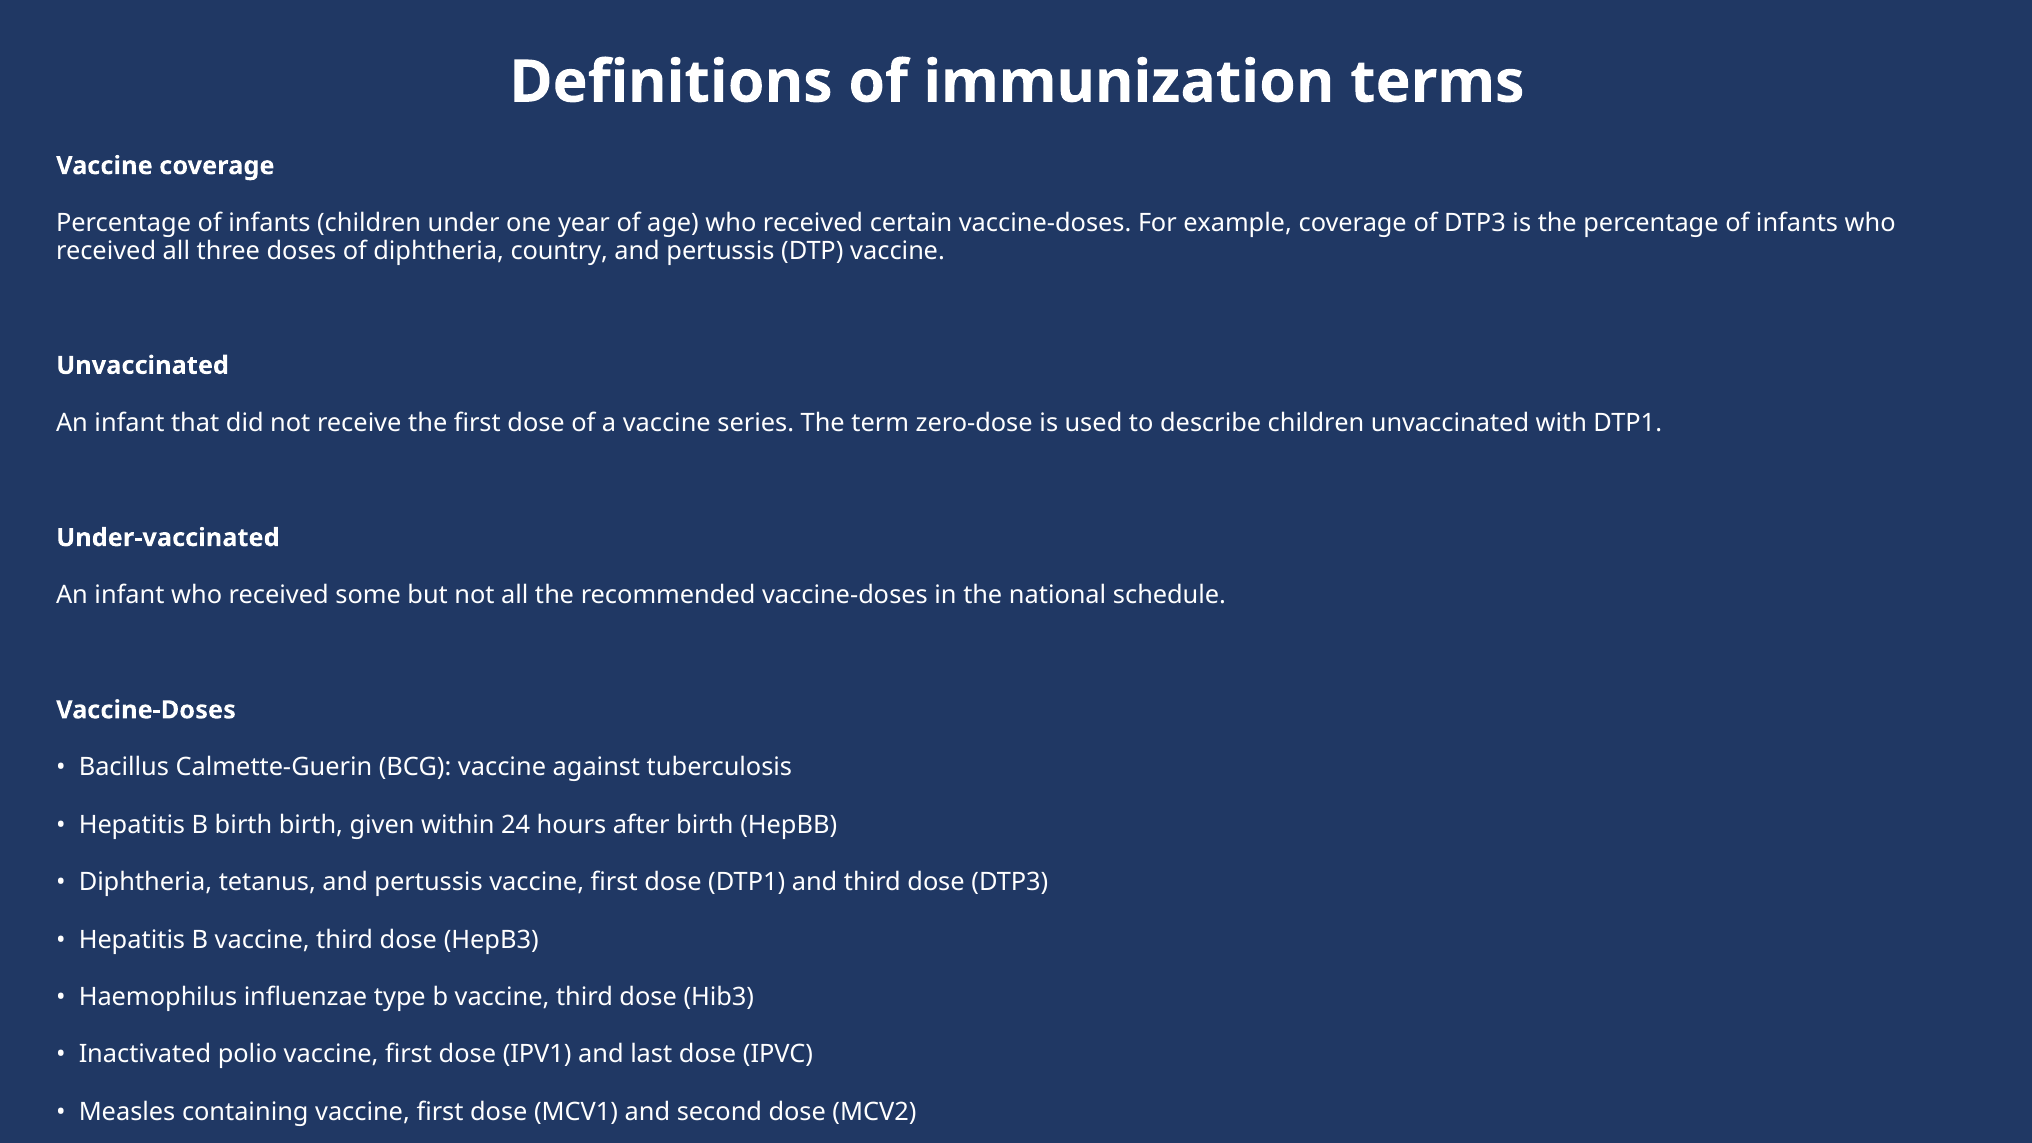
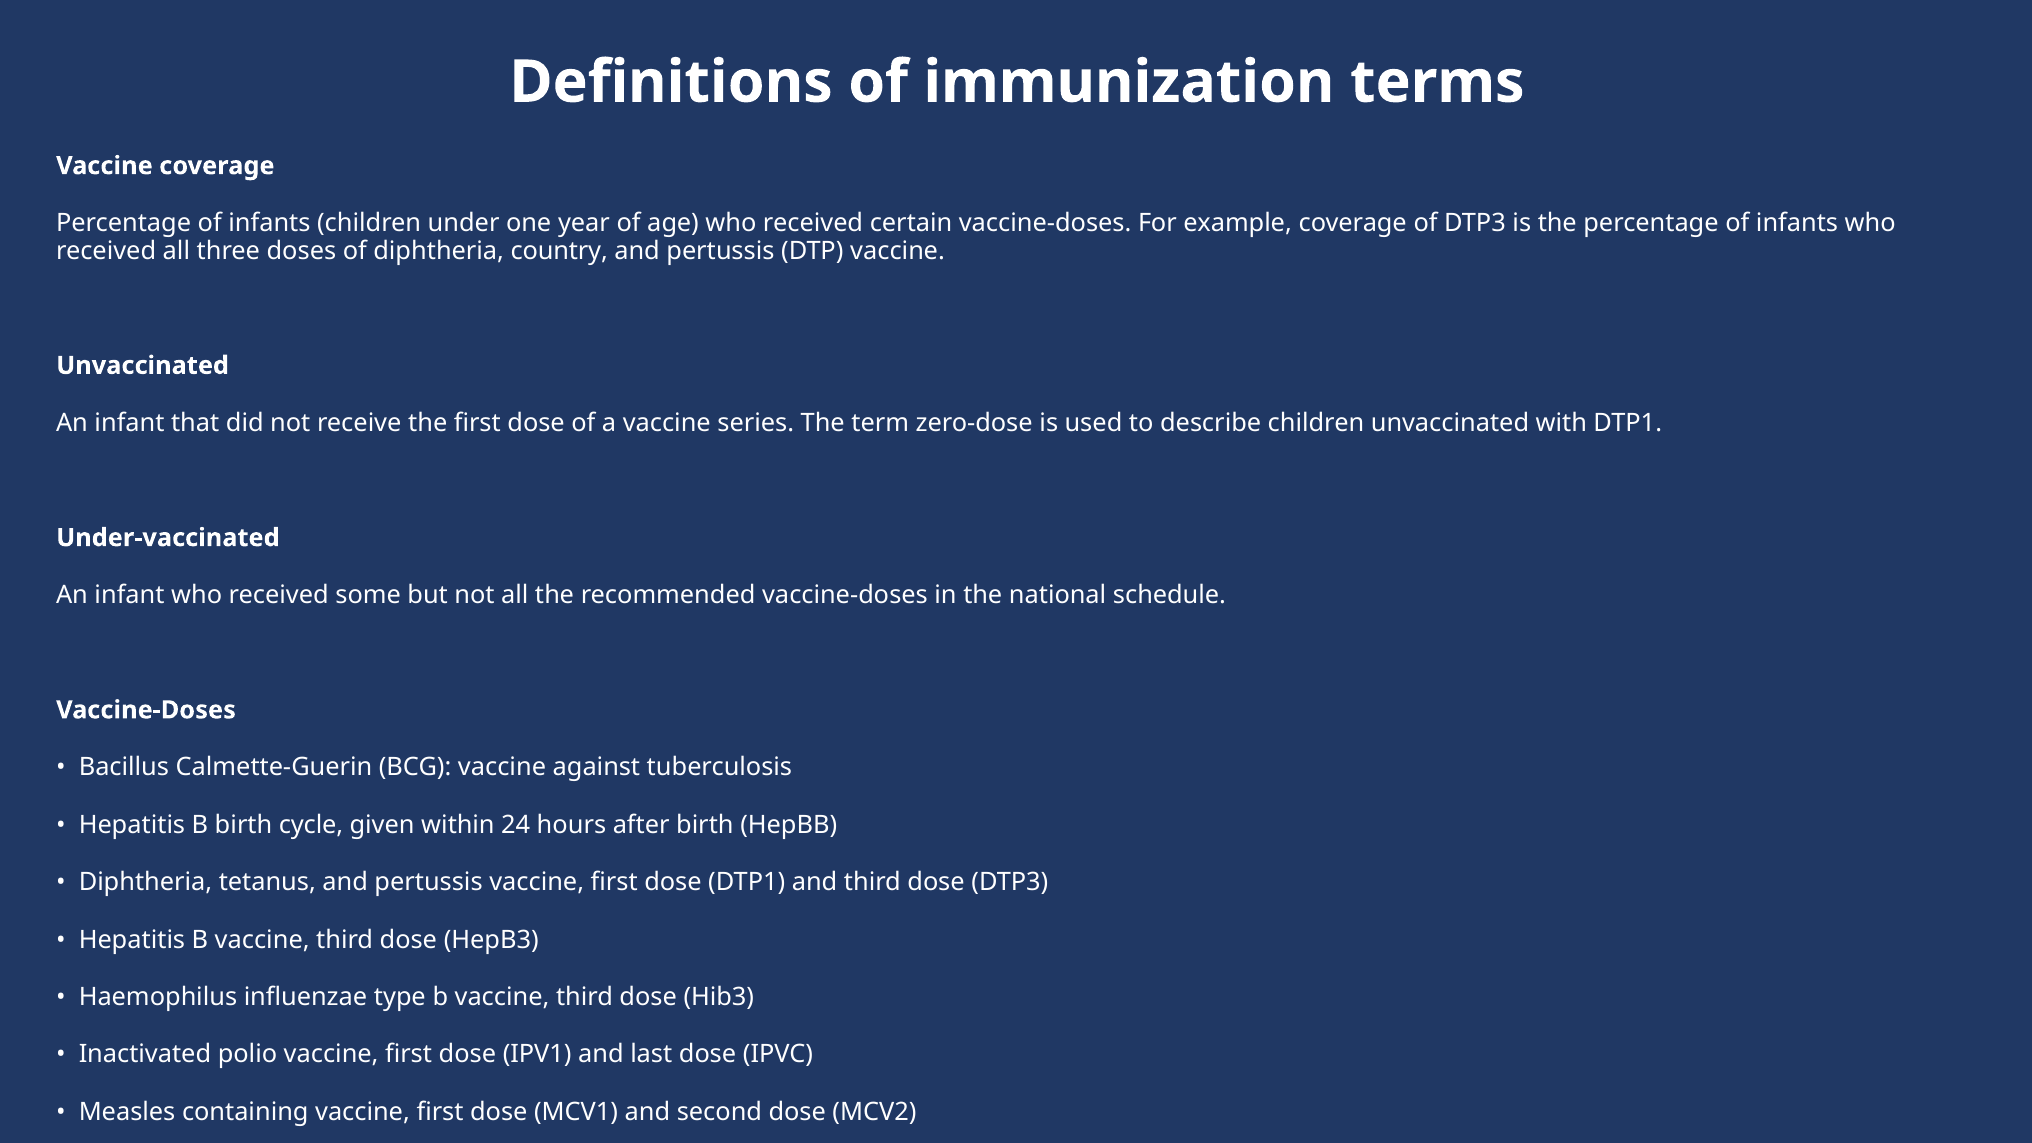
birth birth: birth -> cycle (311, 825)
